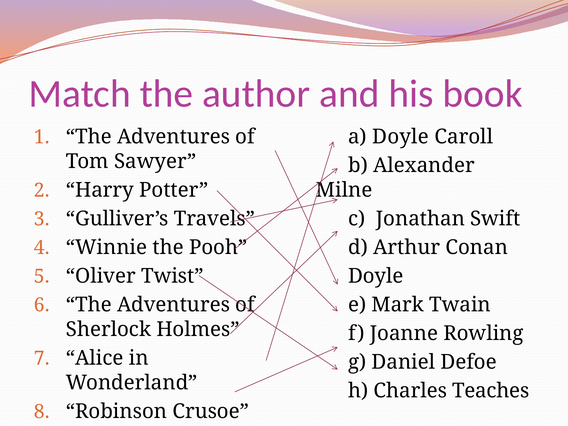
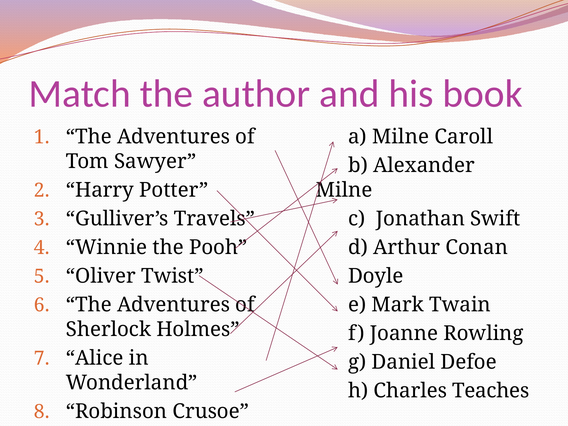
a Doyle: Doyle -> Milne (401, 137)
